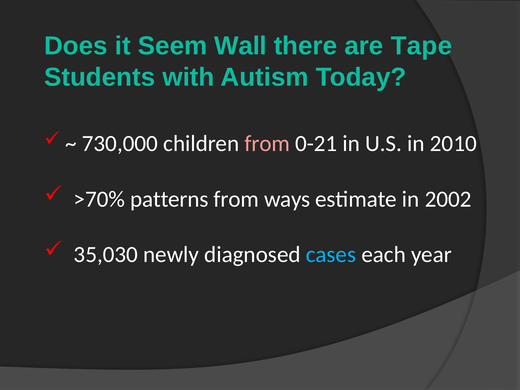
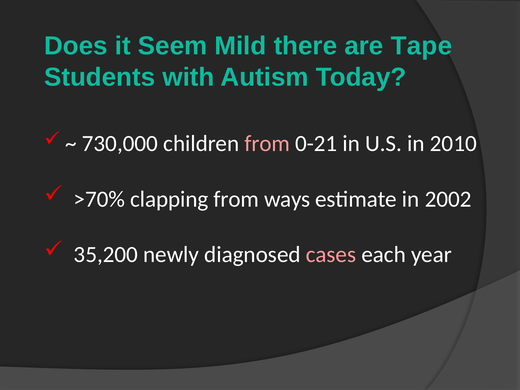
Wall: Wall -> Mild (240, 46)
patterns: patterns -> clapping (169, 199)
35,030: 35,030 -> 35,200 (106, 255)
cases colour: light blue -> pink (331, 255)
